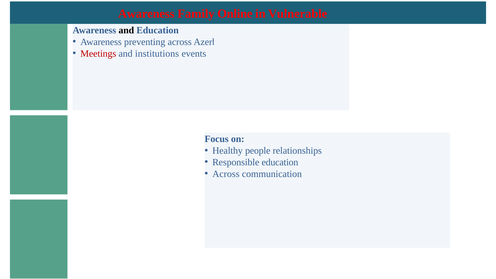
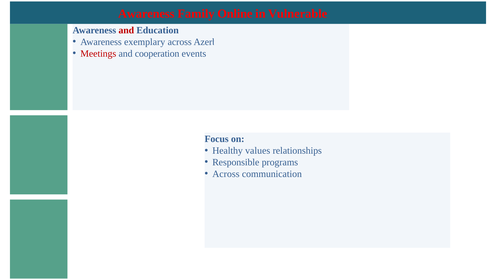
and colour: black -> red (126, 30)
preventing: preventing -> exemplary (145, 42)
institutions: institutions -> cooperation (157, 54)
people: people -> values (258, 151)
Responsible education: education -> programs (280, 162)
